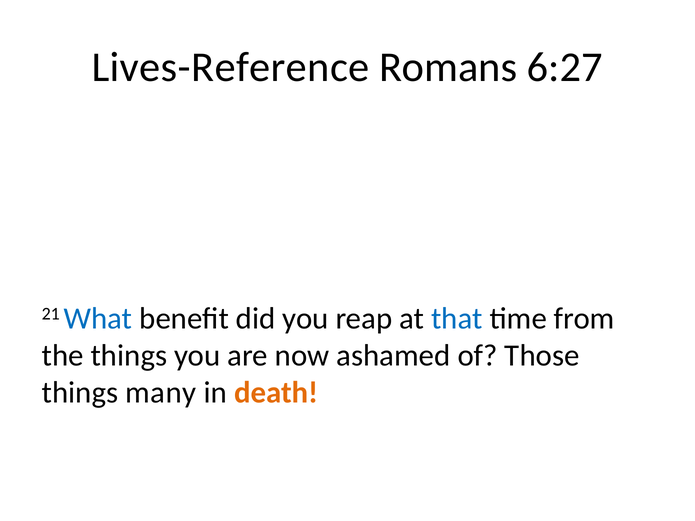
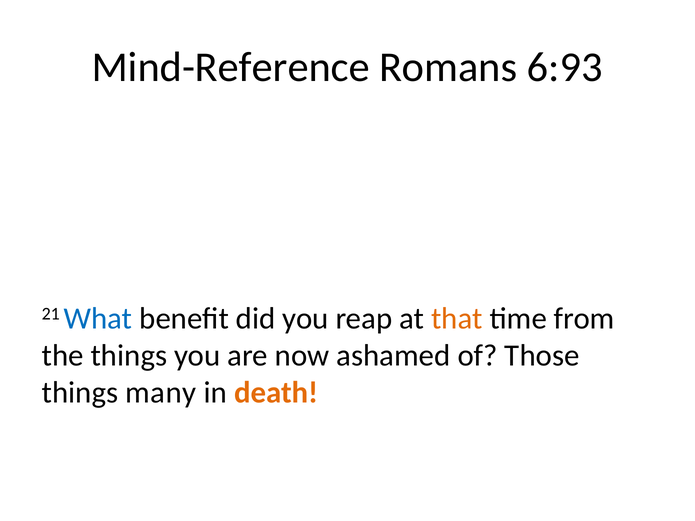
Lives-Reference: Lives-Reference -> Mind-Reference (231, 67)
6:27: 6:27 -> 6:93 (565, 67)
that colour: blue -> orange (457, 319)
